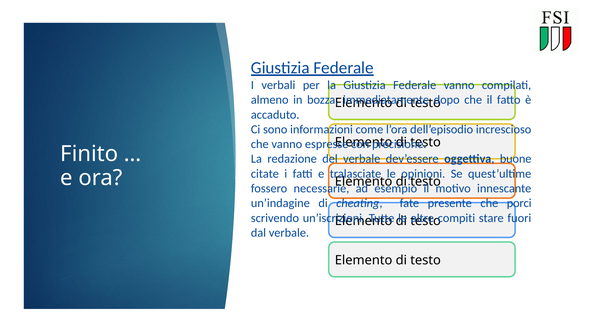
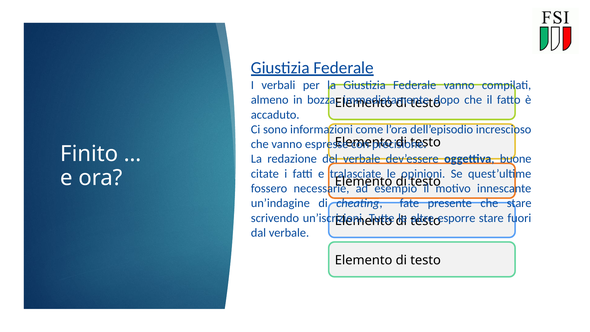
che porci: porci -> stare (519, 203)
compiti: compiti -> esporre (456, 218)
